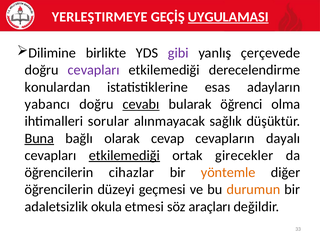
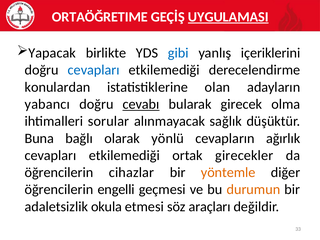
YERLEŞTIRMEYE: YERLEŞTIRMEYE -> ORTAÖĞRETIME (100, 17)
Dilimine: Dilimine -> Yapacak (52, 53)
gibi colour: purple -> blue (178, 53)
çerçevede: çerçevede -> içeriklerini (271, 53)
cevapları colour: purple -> blue (94, 70)
esas: esas -> olan (217, 87)
öğrenci: öğrenci -> girecek (241, 104)
Buna underline: present -> none (39, 138)
cevap: cevap -> yönlü (168, 138)
dayalı: dayalı -> ağırlık (283, 138)
etkilemediği underline: present -> none (124, 155)
düzeyi: düzeyi -> engelli (116, 190)
